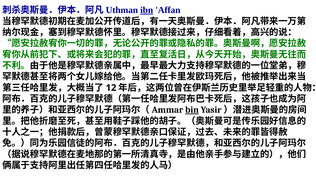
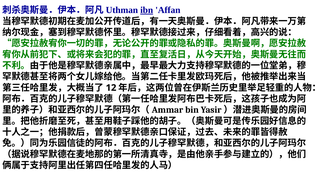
bin underline: present -> none (192, 110)
